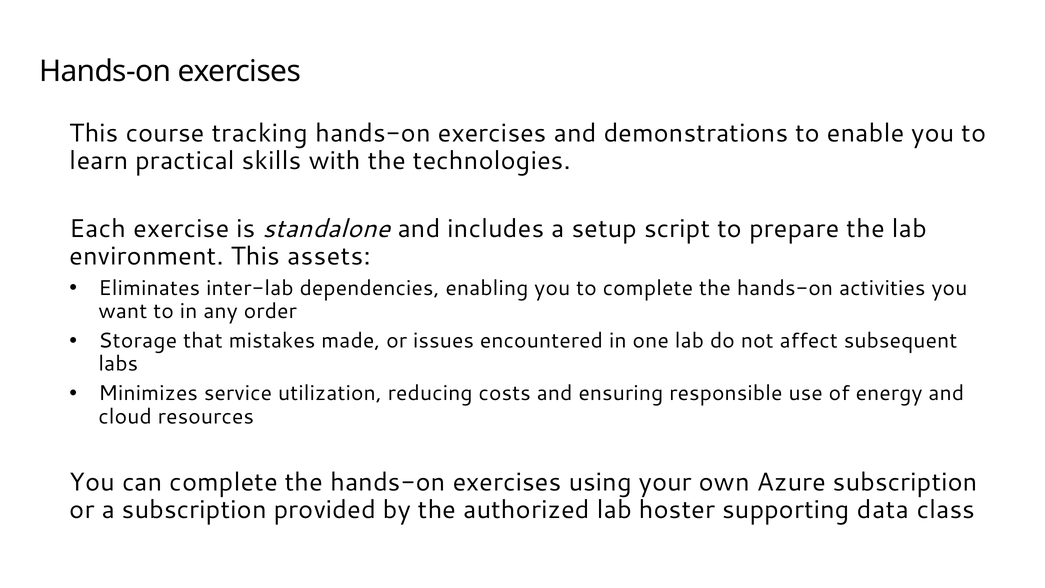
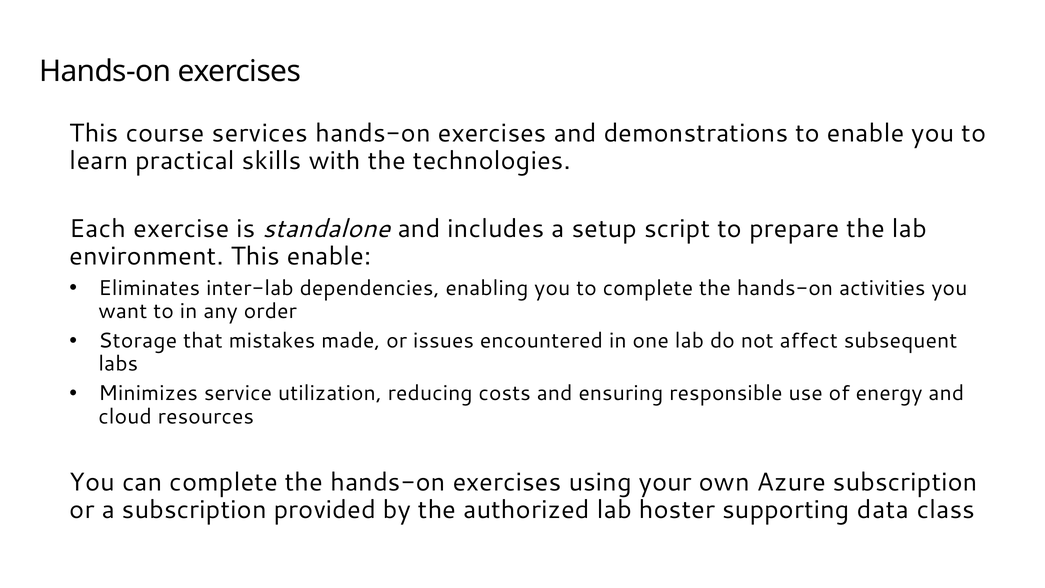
tracking: tracking -> services (260, 133)
This assets: assets -> enable (329, 256)
